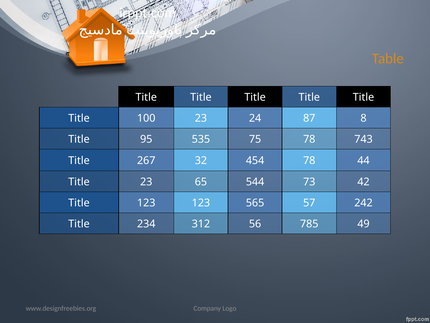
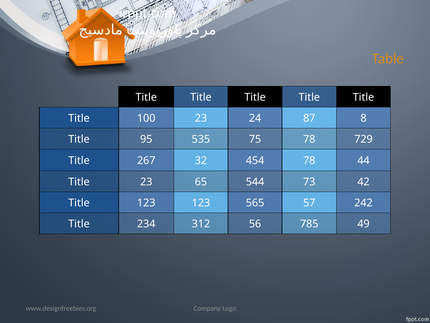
743: 743 -> 729 (363, 139)
